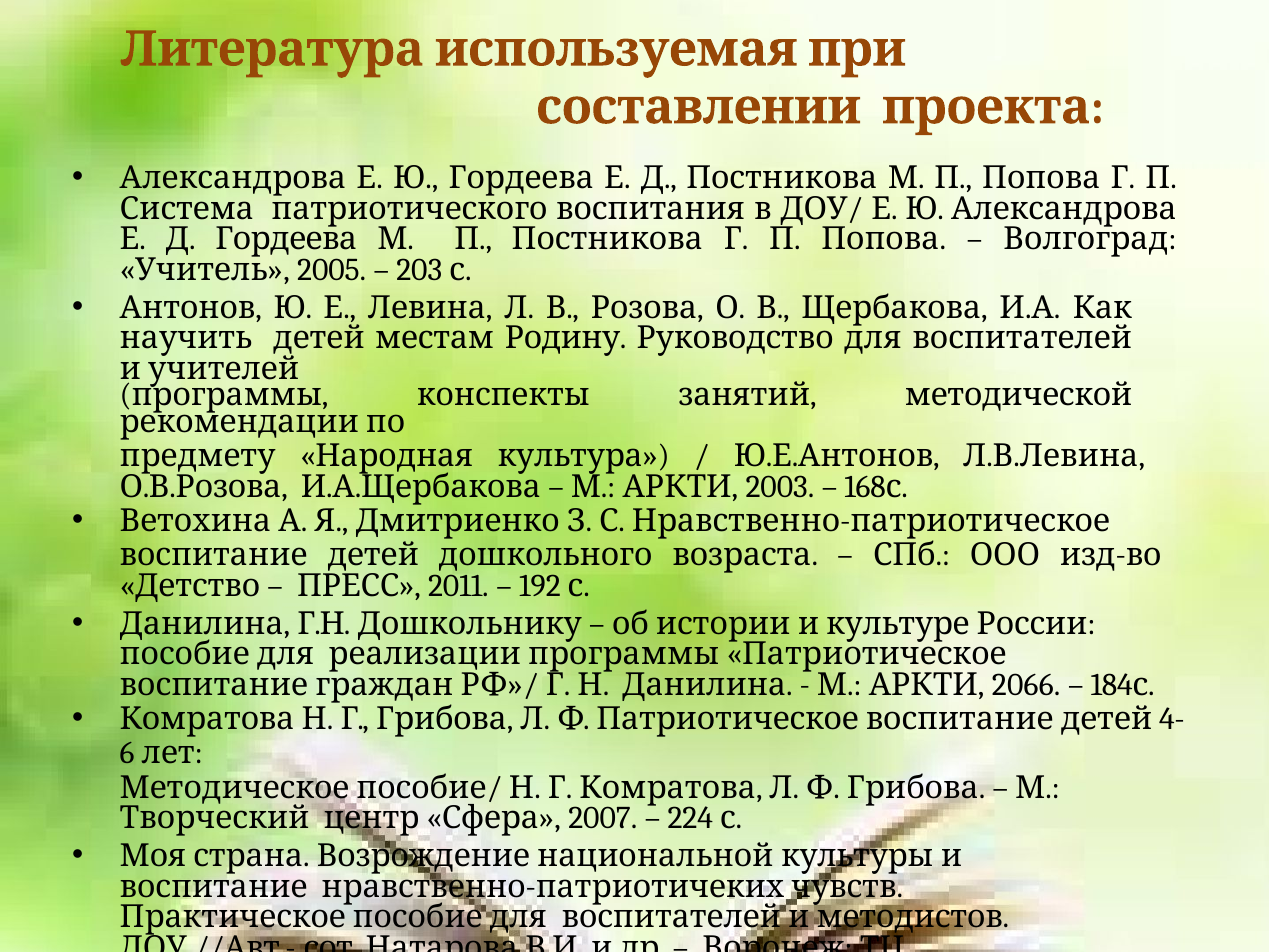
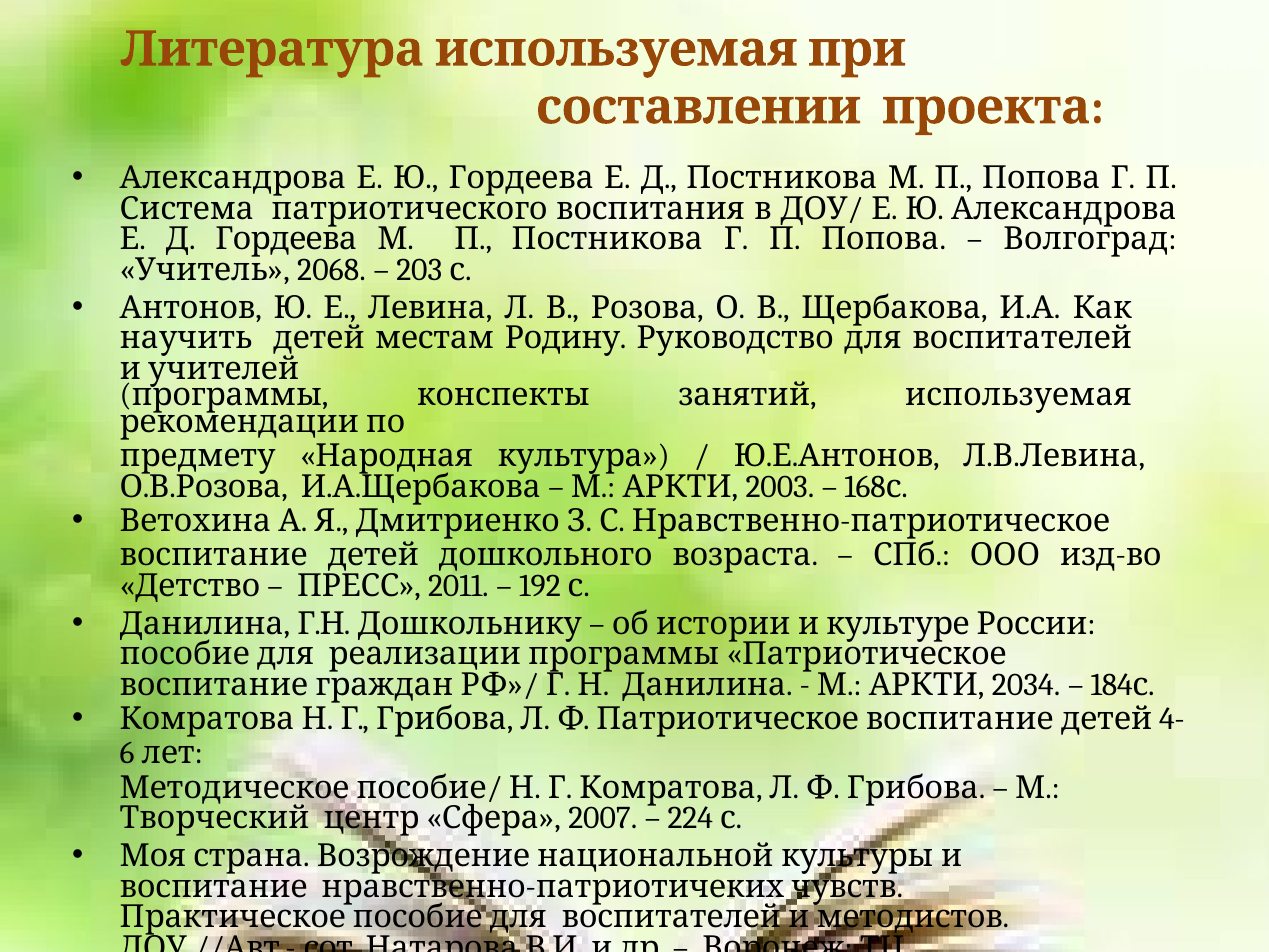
2005: 2005 -> 2068 (332, 269)
занятий методической: методической -> используемая (1018, 395)
2066: 2066 -> 2034 (1026, 685)
